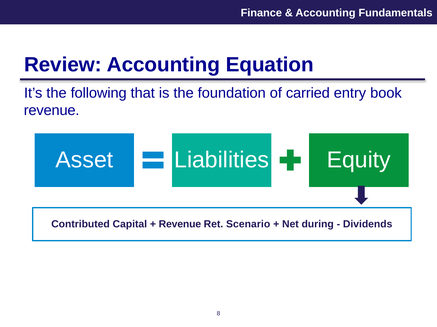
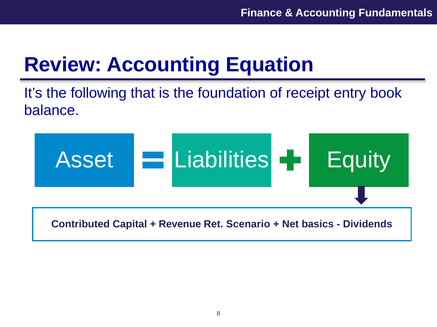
carried: carried -> receipt (308, 93)
revenue: revenue -> balance (52, 111)
during: during -> basics (318, 225)
